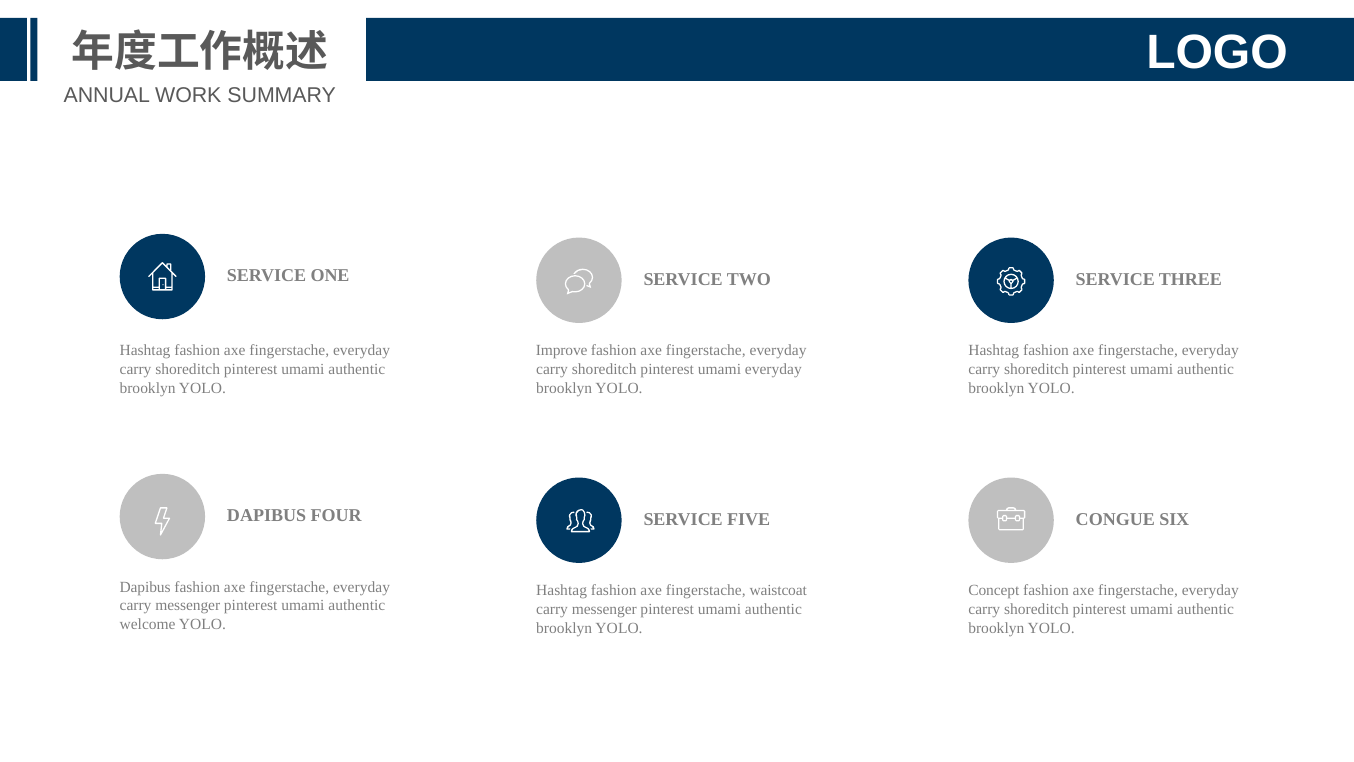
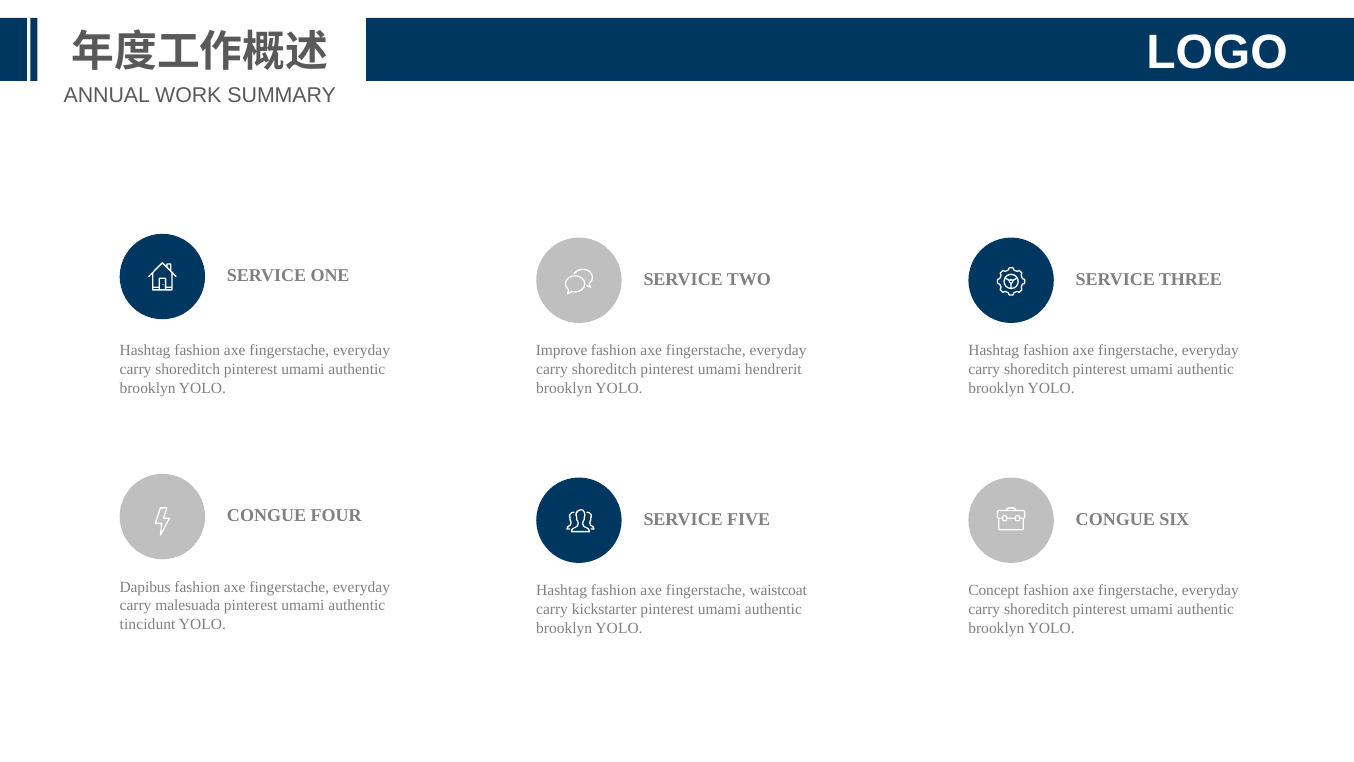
umami everyday: everyday -> hendrerit (773, 369)
DAPIBUS: DAPIBUS -> CONGUE (267, 516)
messenger: messenger -> malesuada (188, 605)
messenger: messenger -> kickstarter (604, 609)
welcome: welcome -> tincidunt (148, 624)
